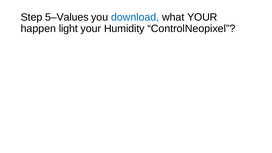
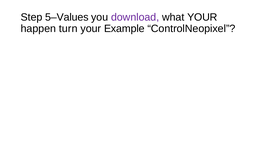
download colour: blue -> purple (135, 17)
light: light -> turn (68, 29)
Humidity: Humidity -> Example (124, 29)
